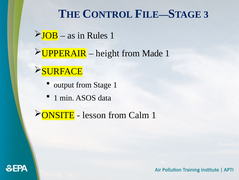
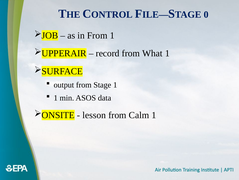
3: 3 -> 0 (206, 15)
in Rules: Rules -> From (97, 35)
height: height -> record (108, 53)
Made: Made -> What (152, 53)
